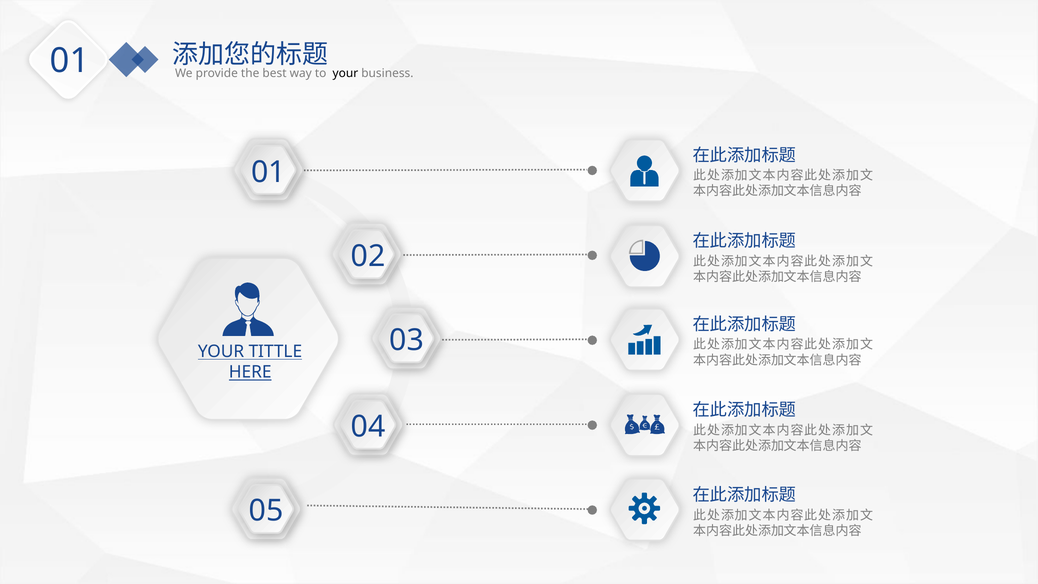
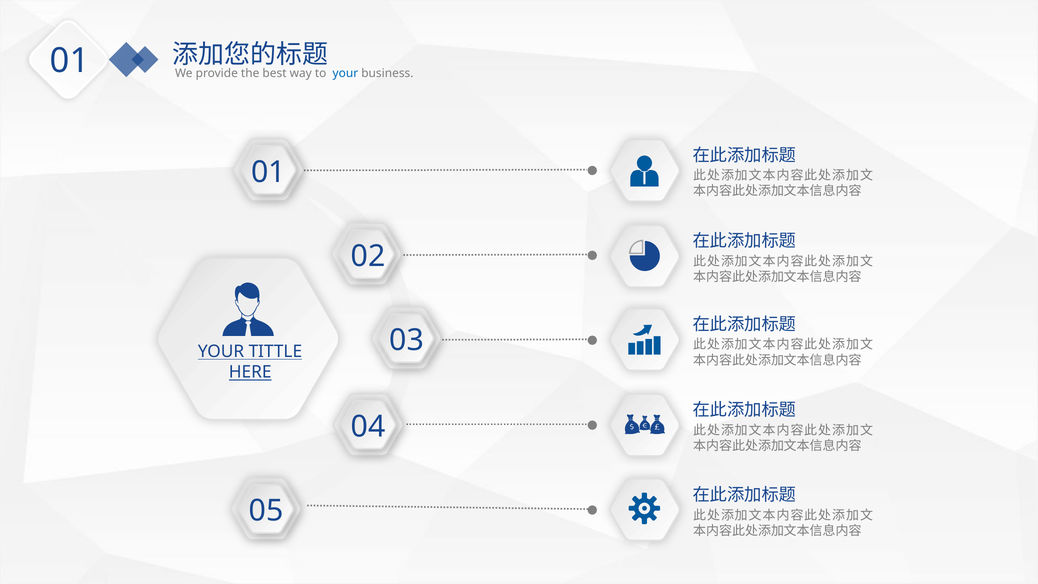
your colour: black -> blue (345, 73)
